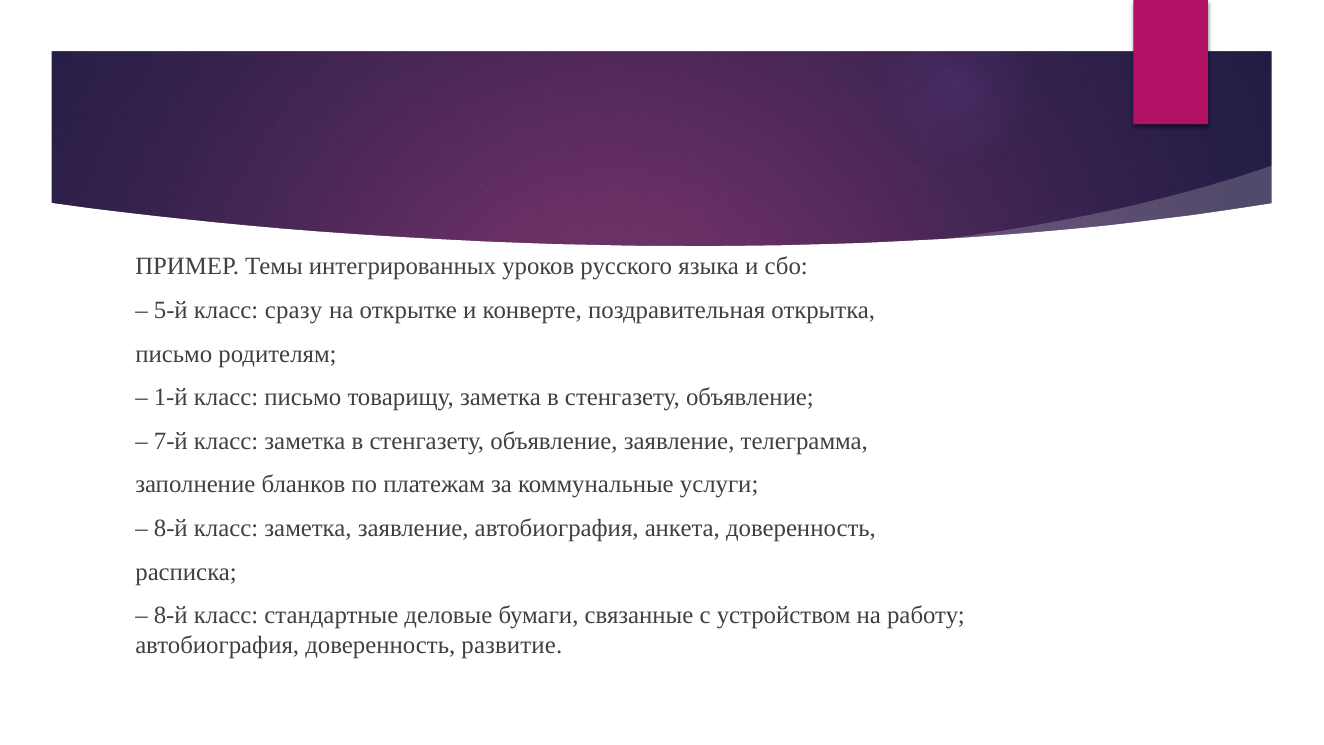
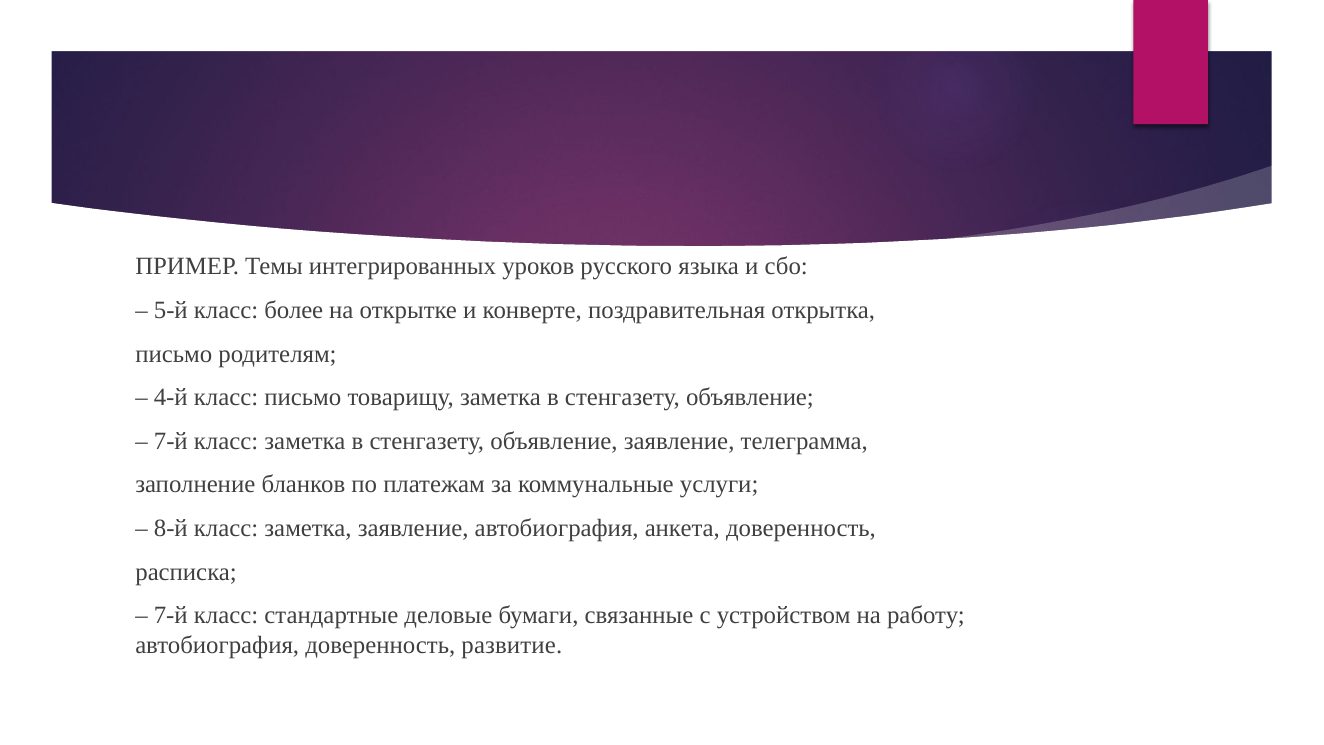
сразу: сразу -> более (294, 310)
1-й: 1-й -> 4-й (171, 397)
8-й: 8-й -> 7-й (171, 615)
